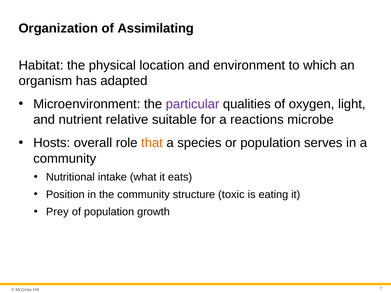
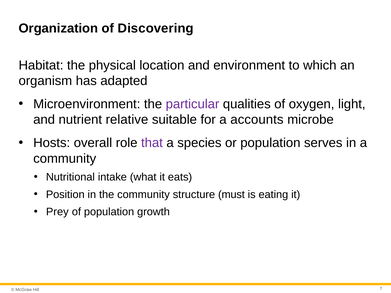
Assimilating: Assimilating -> Discovering (156, 28)
reactions: reactions -> accounts (257, 120)
that colour: orange -> purple (152, 143)
toxic: toxic -> must (231, 195)
